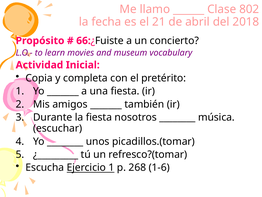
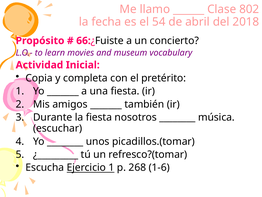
21: 21 -> 54 (159, 22)
